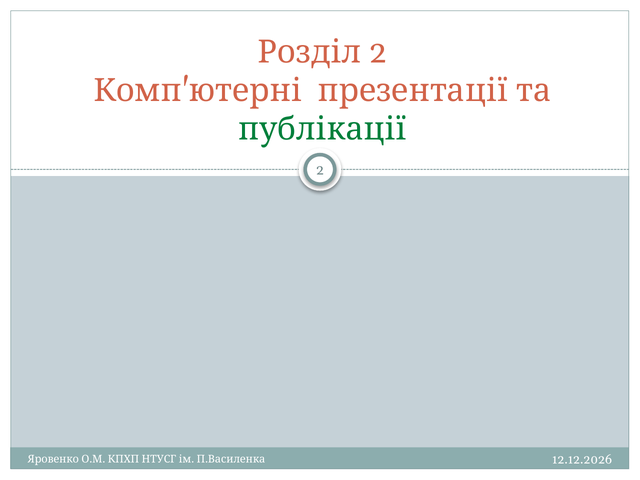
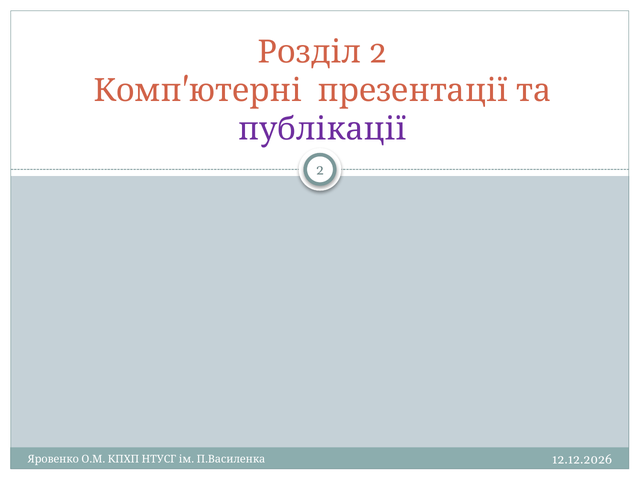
публікації colour: green -> purple (322, 129)
